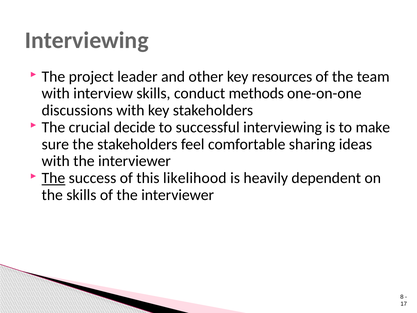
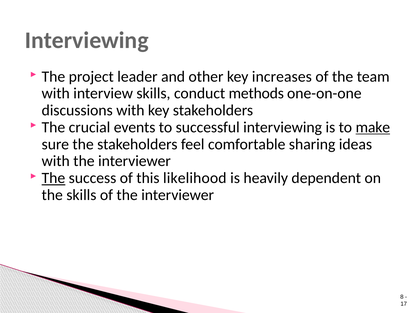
resources: resources -> increases (282, 76)
decide: decide -> events (135, 127)
make underline: none -> present (373, 127)
